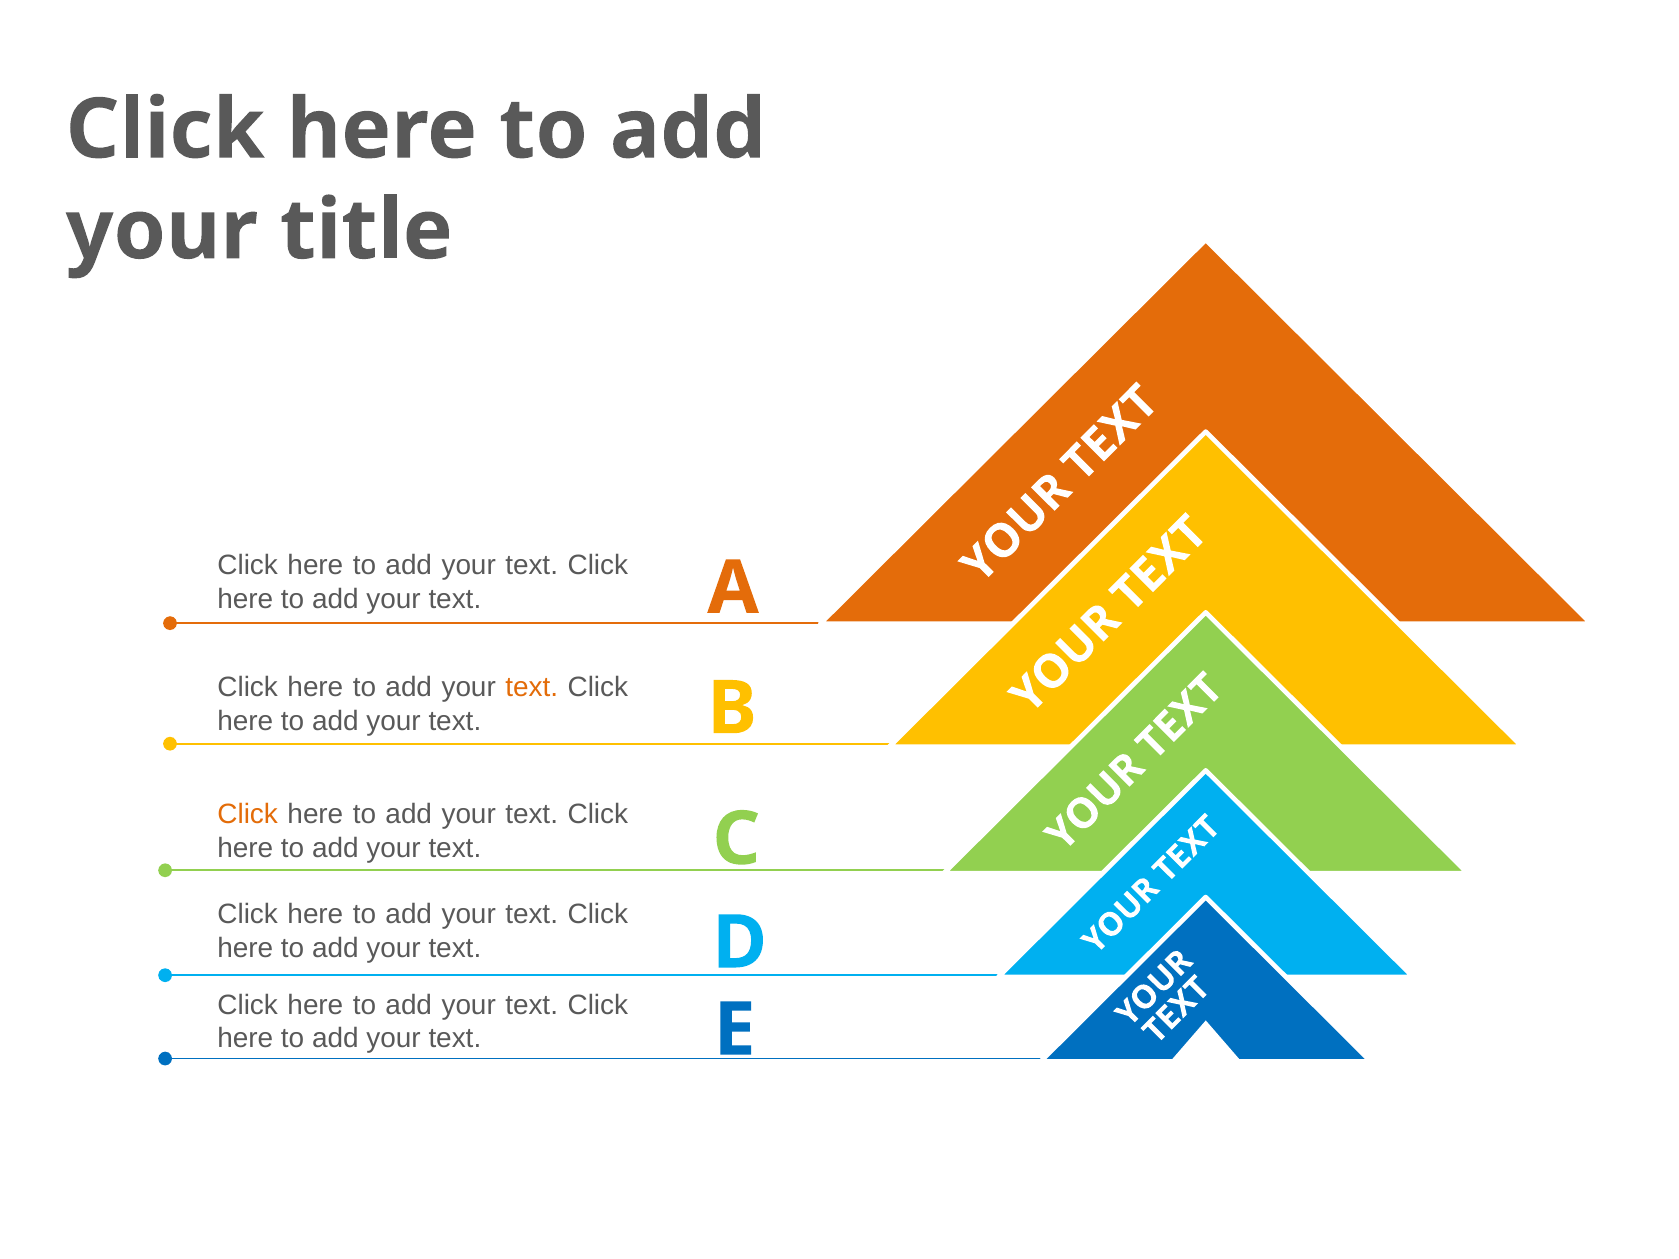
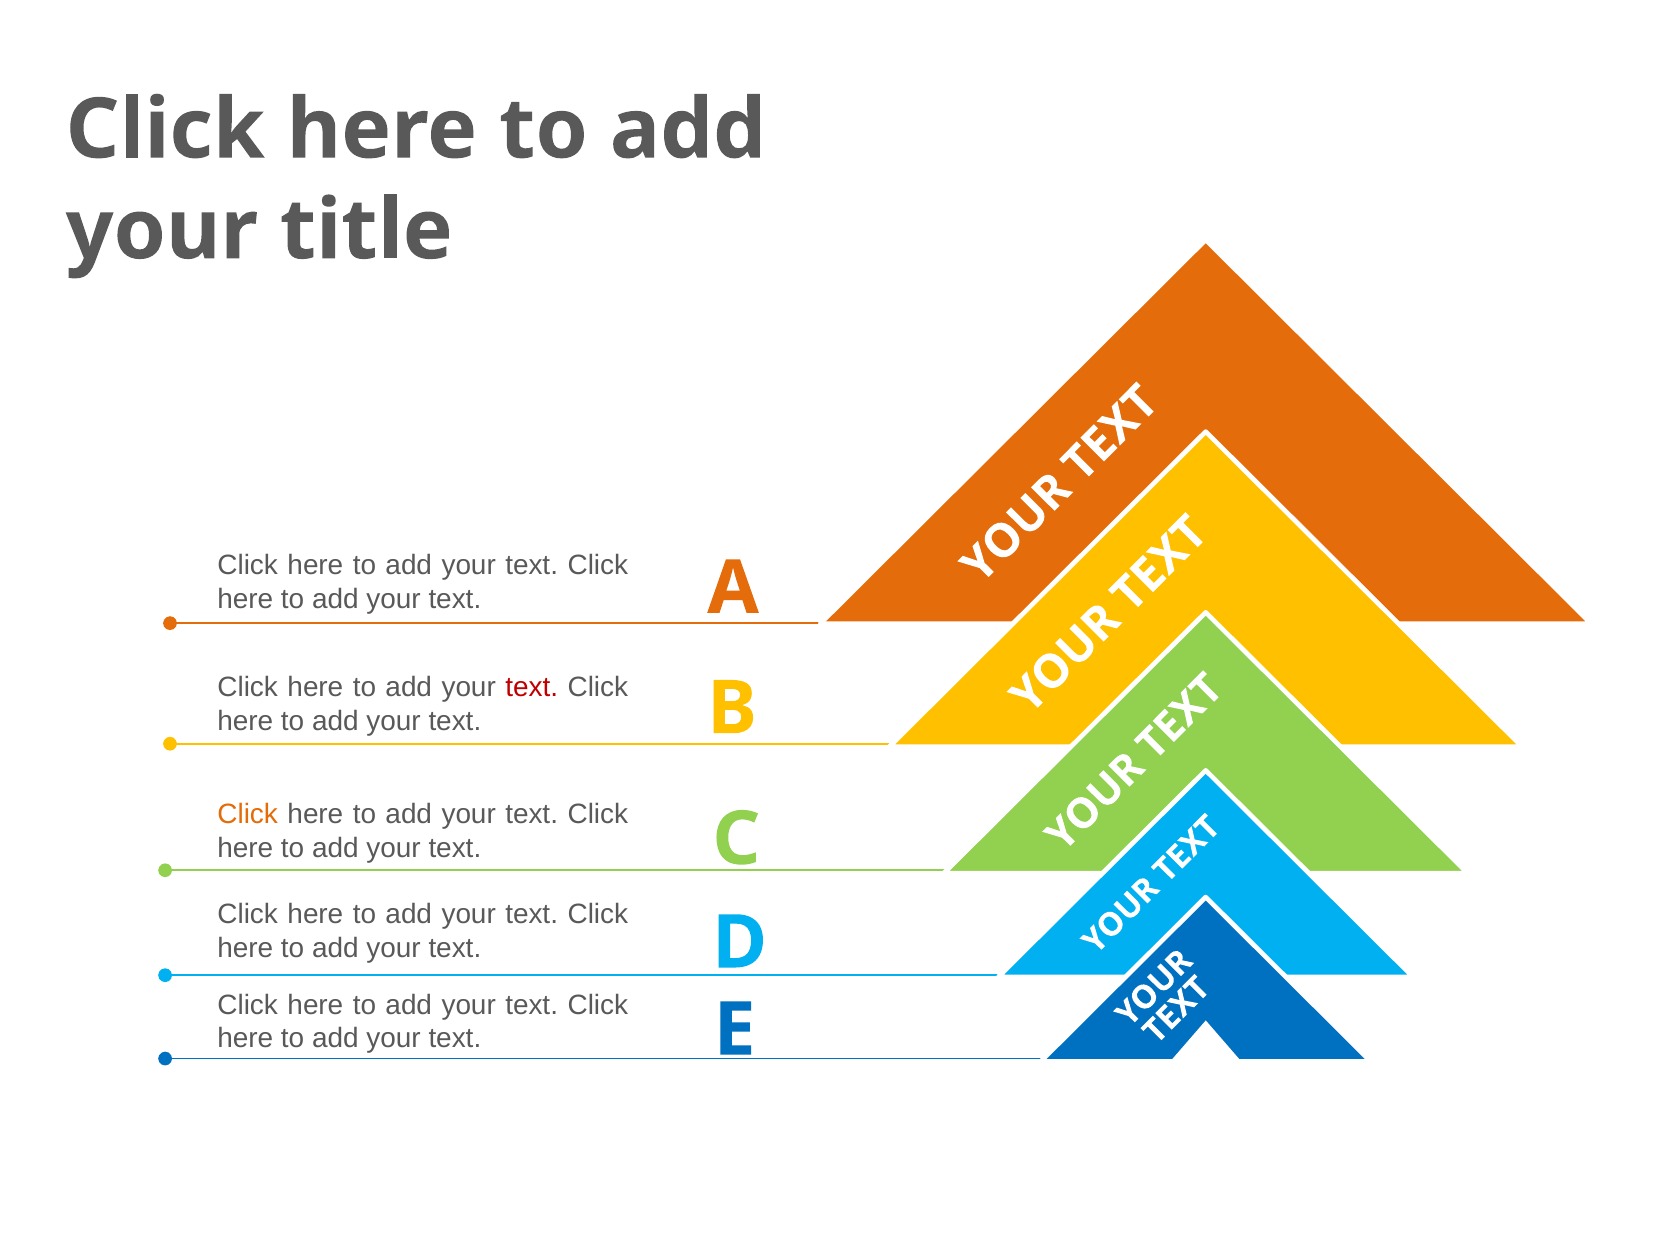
text colour: orange -> red (532, 687)
